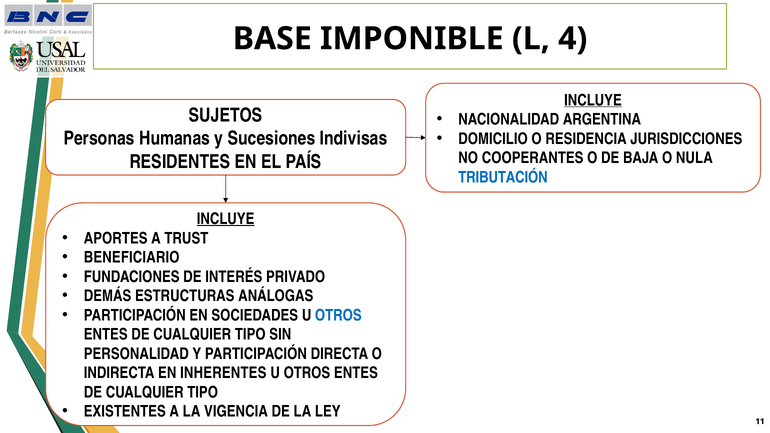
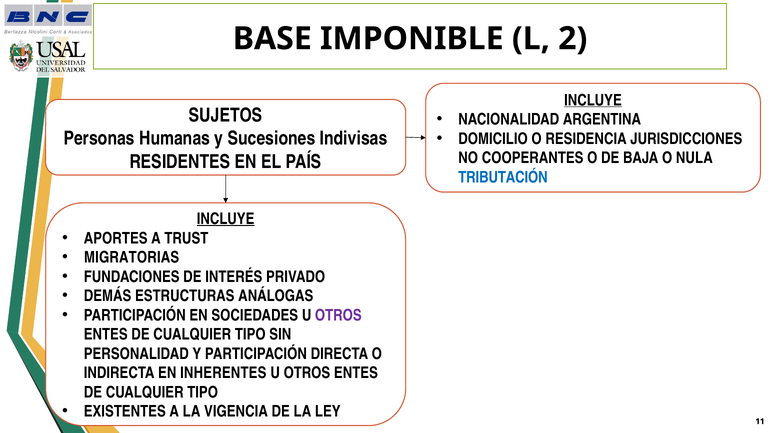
4: 4 -> 2 (573, 39)
BENEFICIARIO: BENEFICIARIO -> MIGRATORIAS (132, 258)
OTROS colour: blue -> purple (338, 315)
